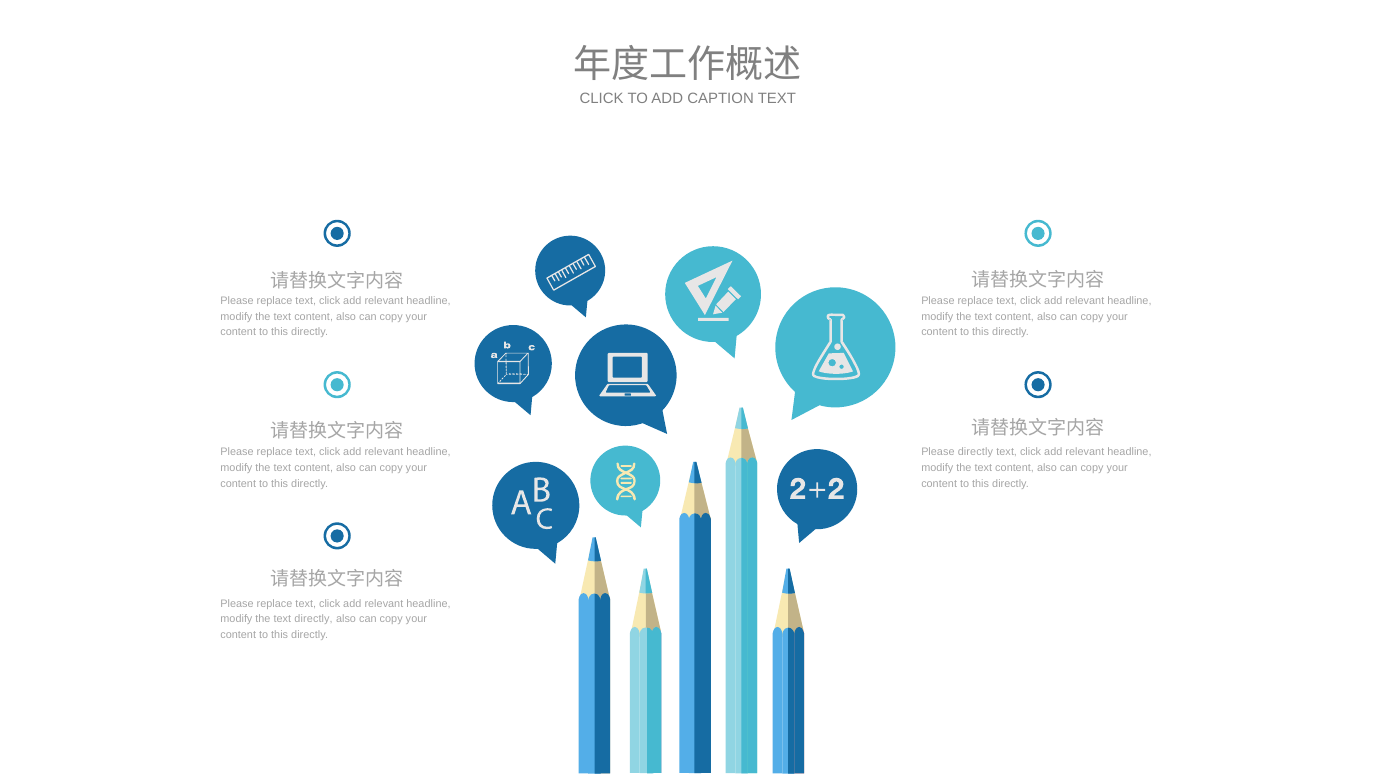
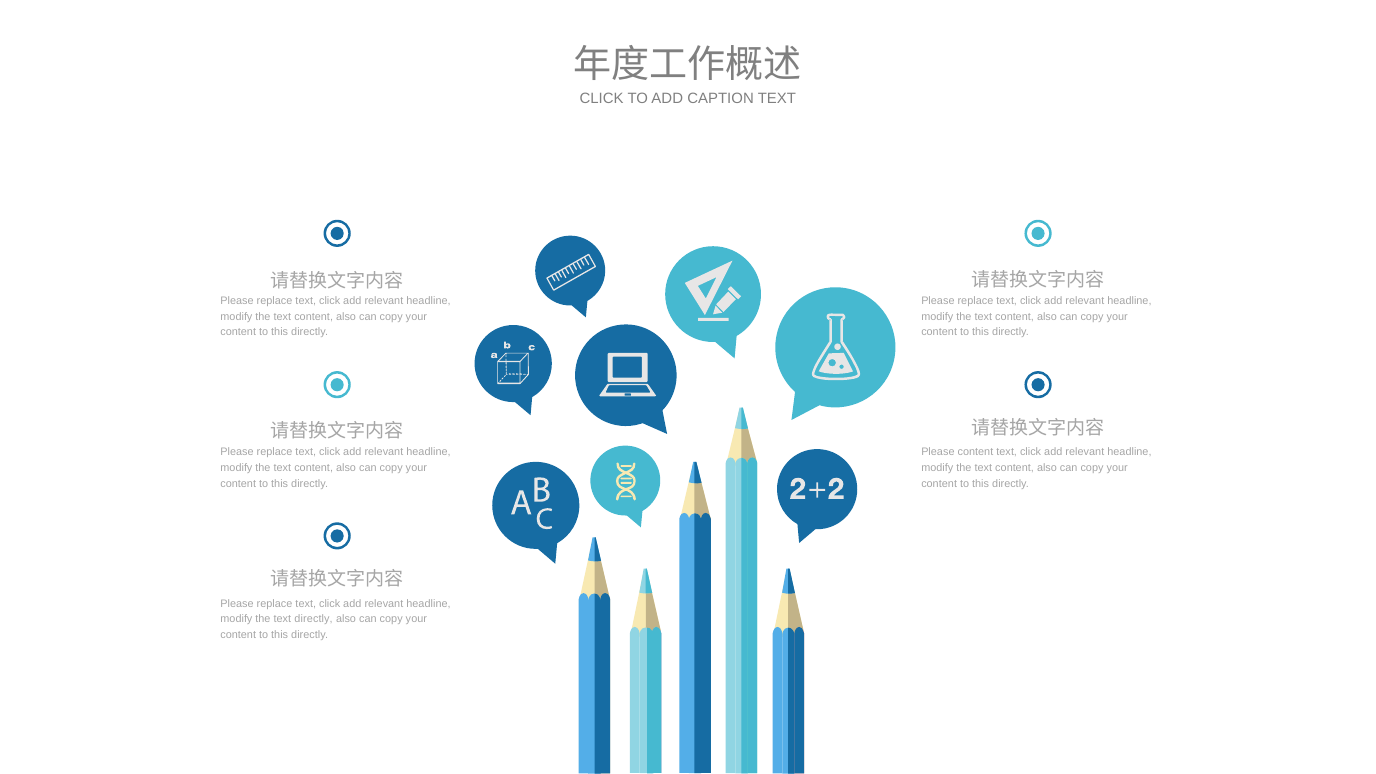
Please directly: directly -> content (975, 452)
